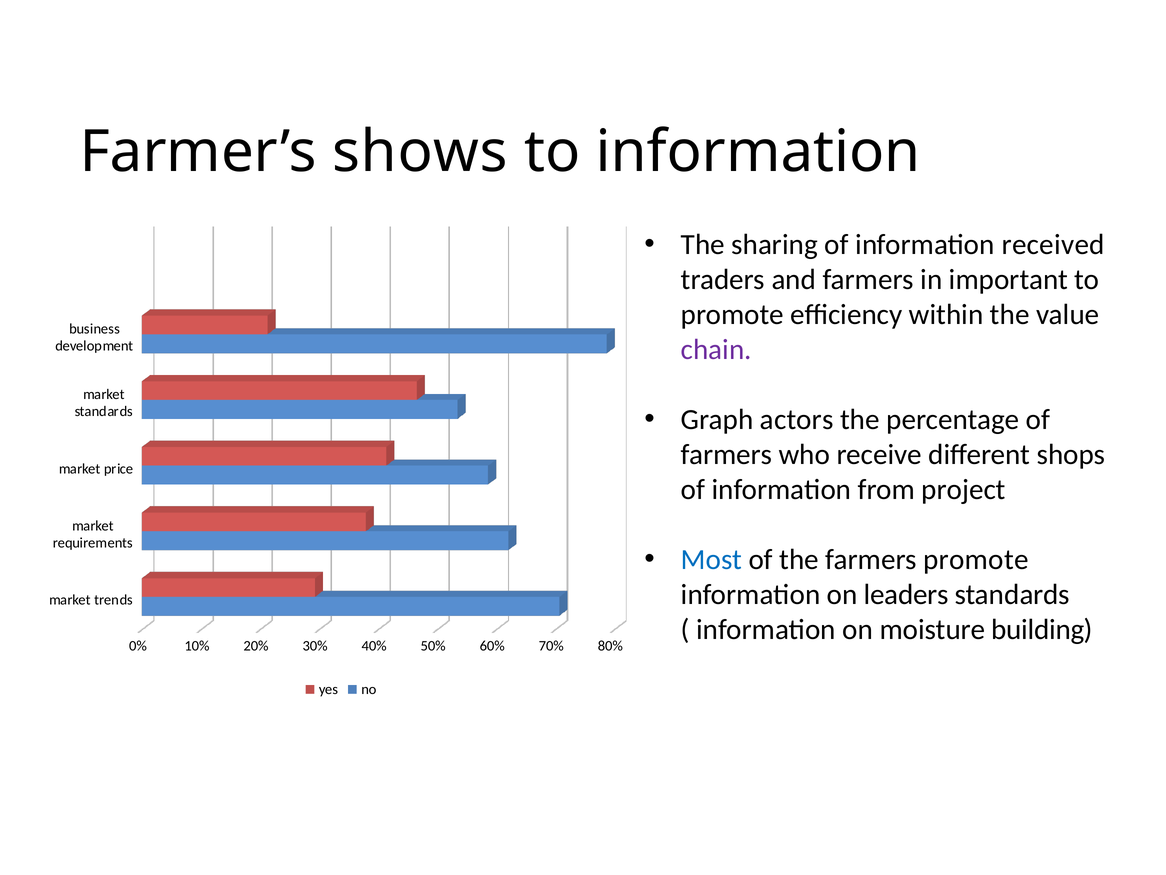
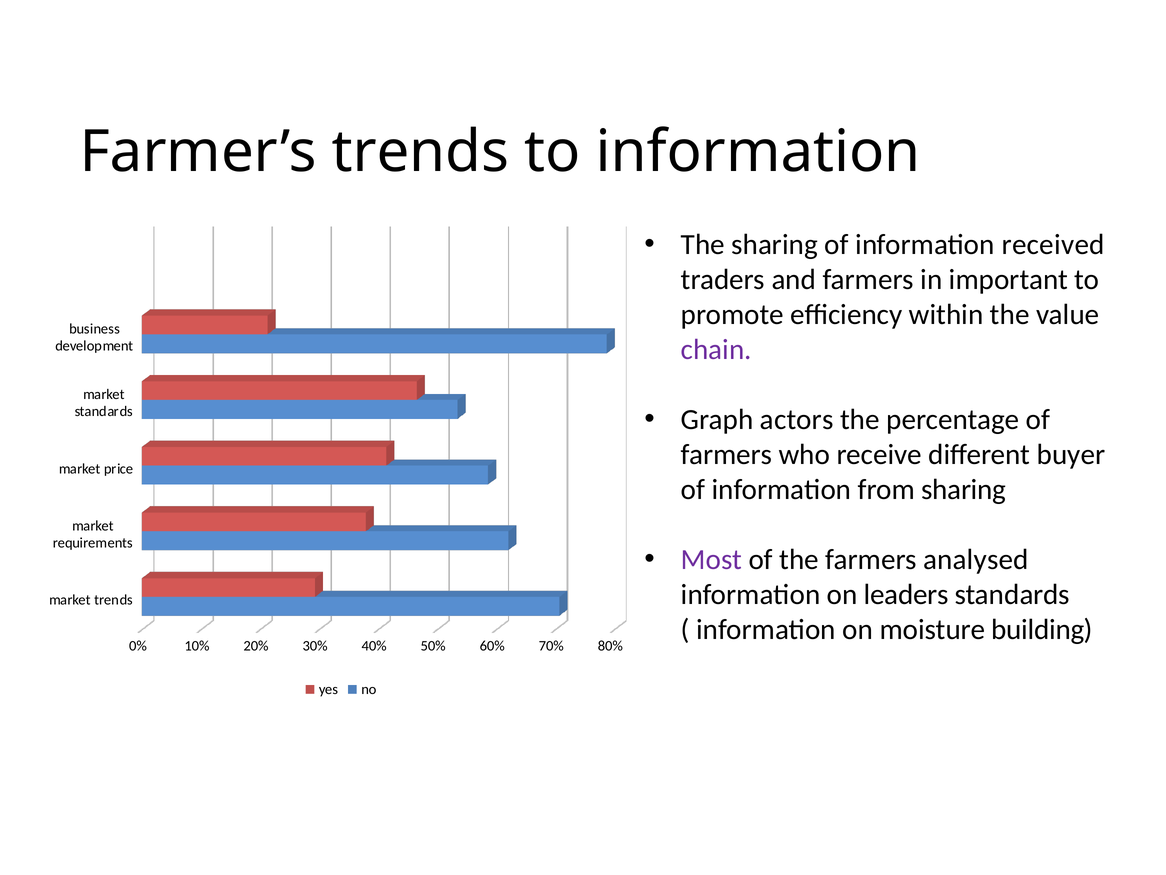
Farmer’s shows: shows -> trends (420, 152)
shops: shops -> buyer (1071, 455)
from project: project -> sharing (964, 490)
Most colour: blue -> purple (711, 559)
farmers promote: promote -> analysed (976, 559)
